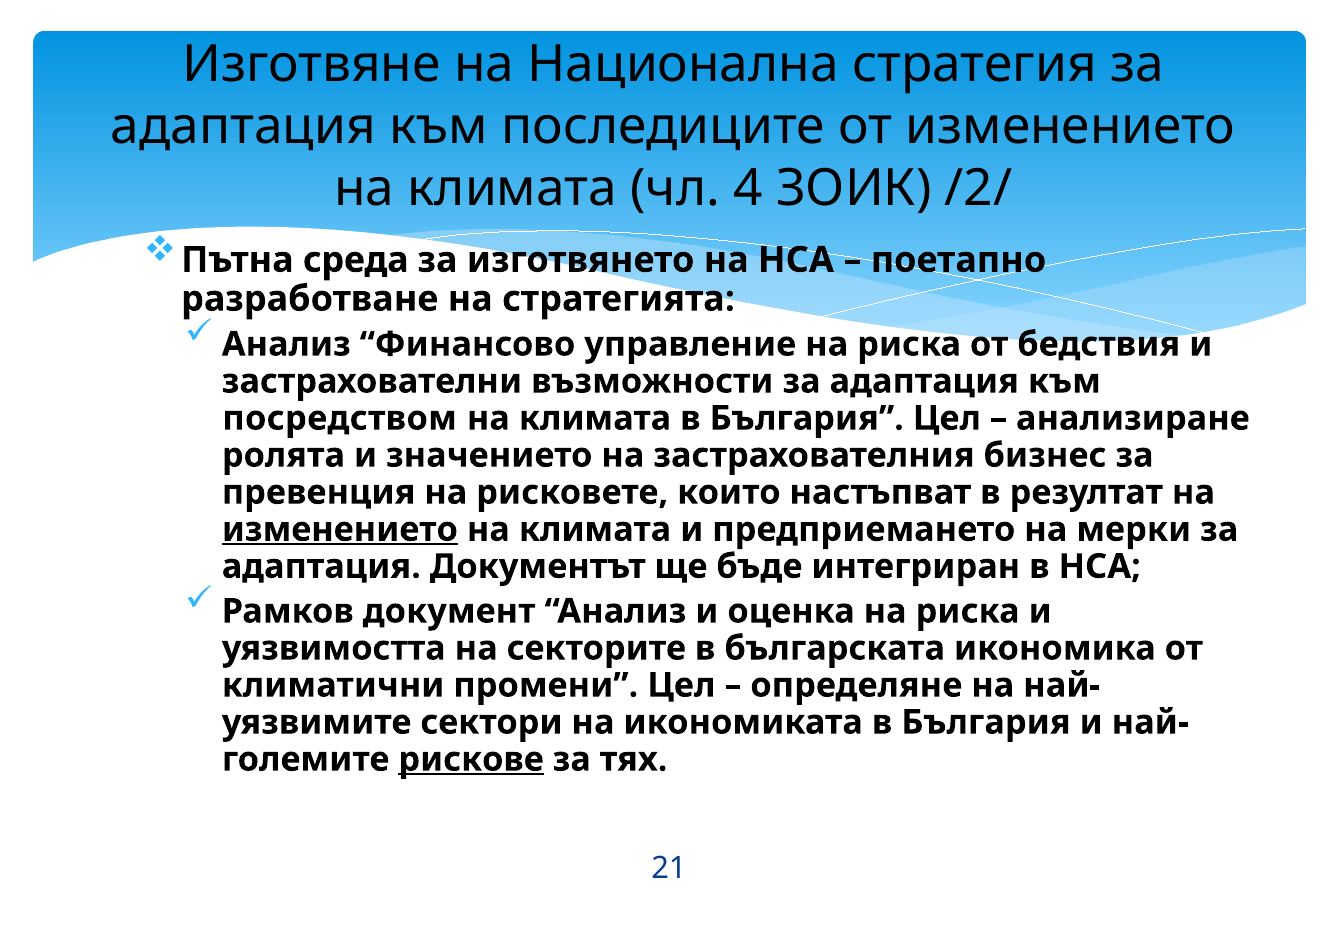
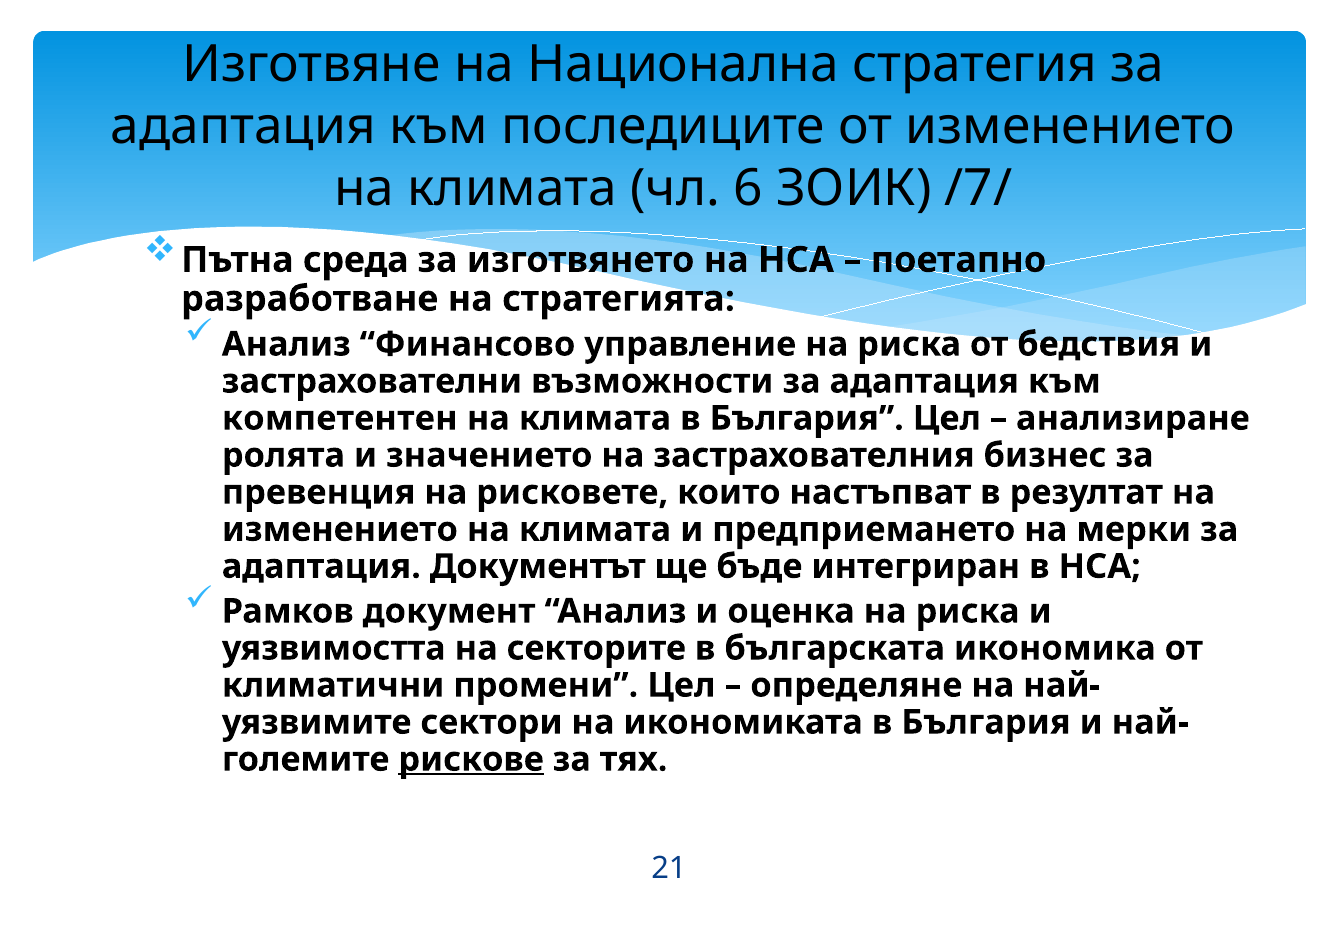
4: 4 -> 6 (748, 188)
/2/: /2/ -> /7/ (979, 188)
посредством: посредством -> компетентен (340, 418)
изменението underline: present -> none (340, 530)
